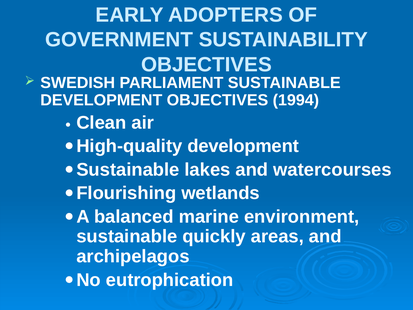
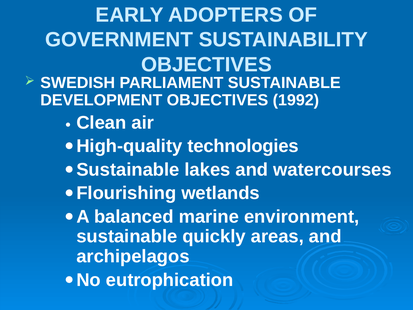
1994: 1994 -> 1992 (296, 100)
High-quality development: development -> technologies (243, 146)
